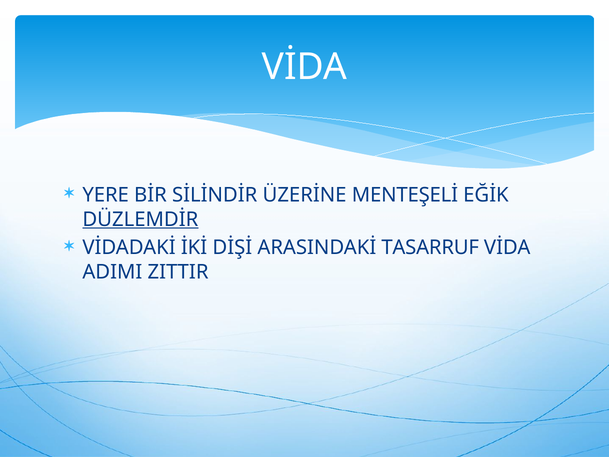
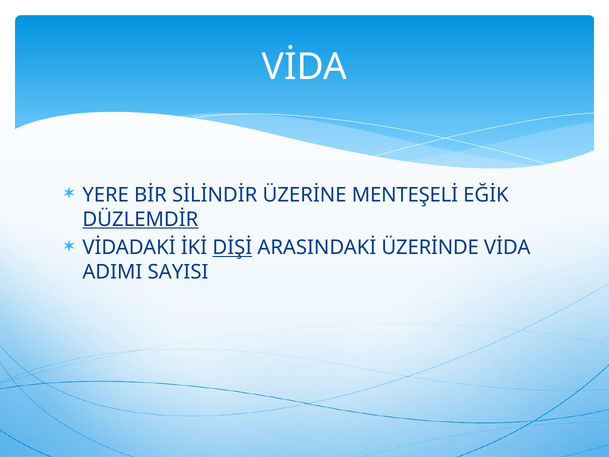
DİŞİ underline: none -> present (232, 248)
TASARRUF: TASARRUF -> ÜZERİNDE (430, 248)
ZITTIR: ZITTIR -> SAYISI (178, 272)
